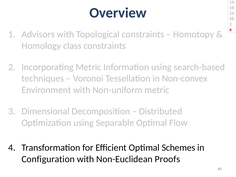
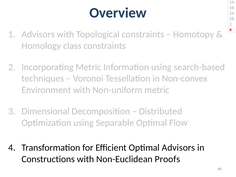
Optimal Schemes: Schemes -> Advisors (178, 148)
Configuration: Configuration -> Constructions (48, 159)
